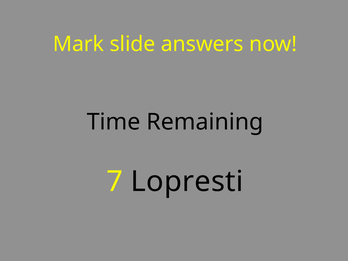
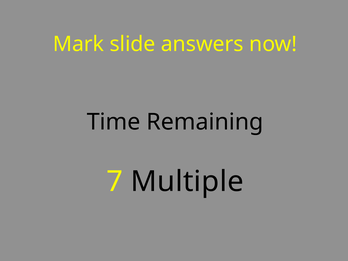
Lopresti: Lopresti -> Multiple (187, 181)
